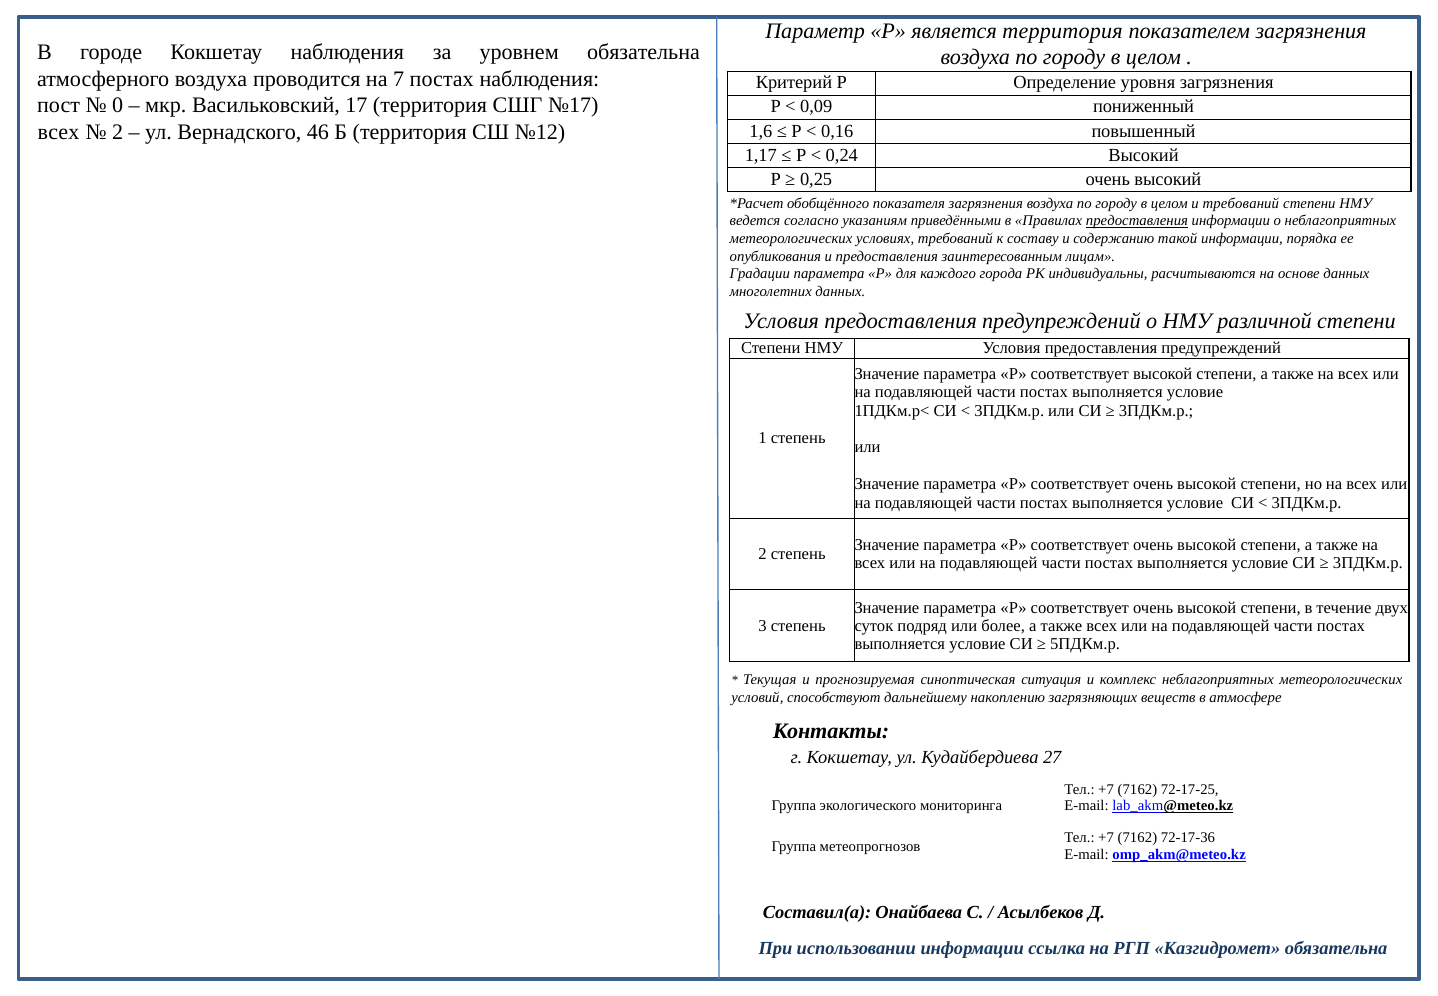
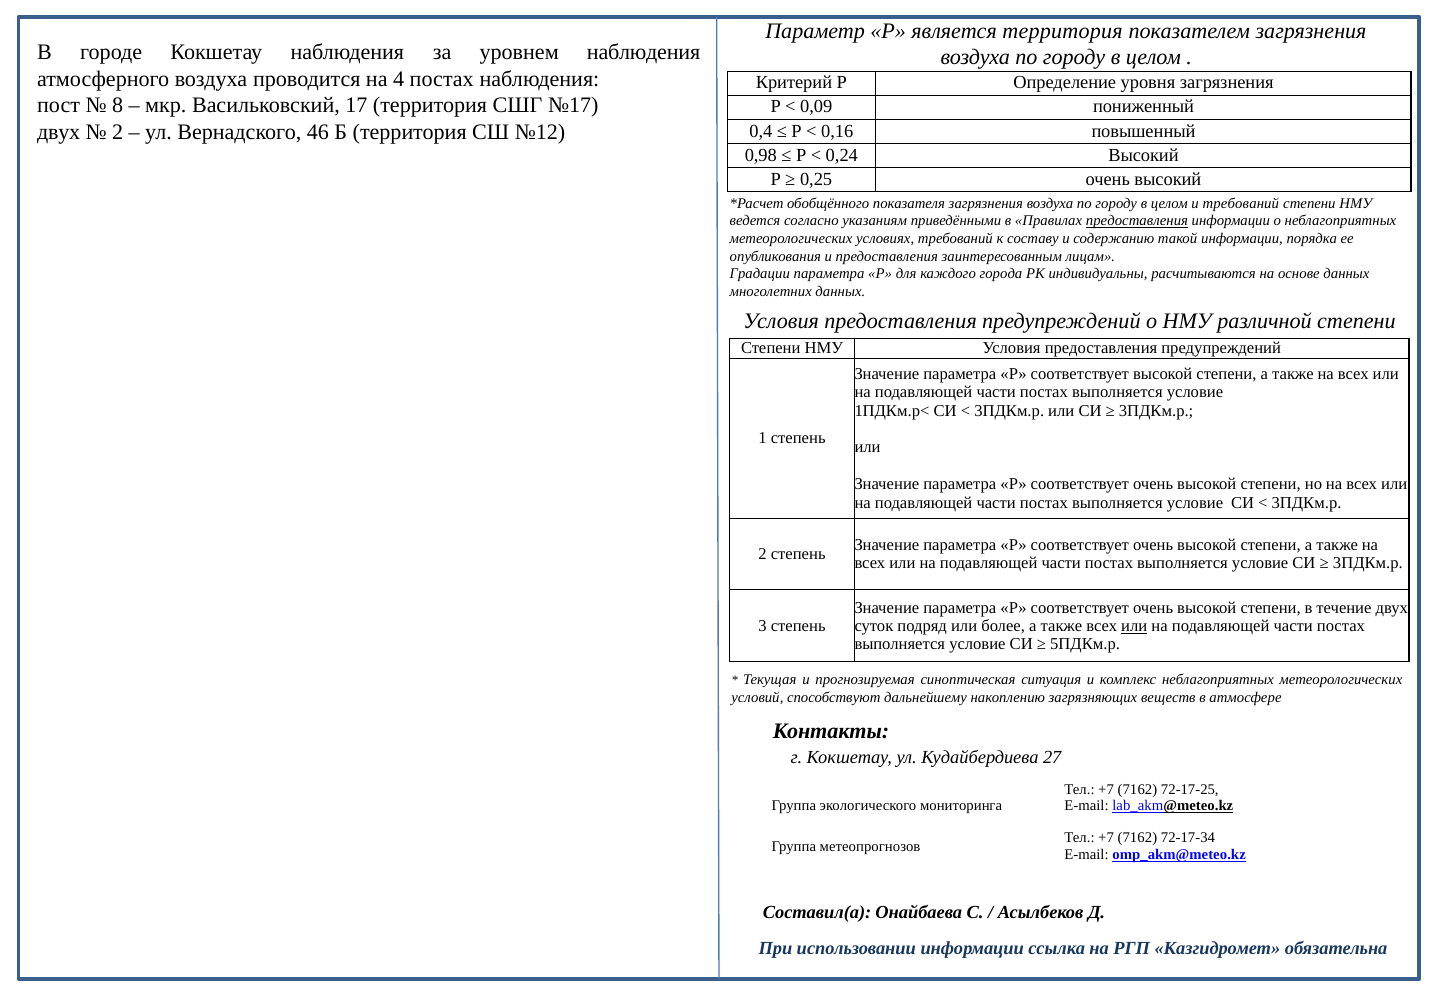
уровнем обязательна: обязательна -> наблюдения (644, 52)
7: 7 -> 4 (399, 79)
0: 0 -> 8 (118, 105)
всех: всех -> двух (59, 132)
1,6: 1,6 -> 0,4 (761, 131)
1,17: 1,17 -> 0,98 (761, 155)
или underline: none -> present (1134, 626)
72-17-36: 72-17-36 -> 72-17-34 (1188, 838)
